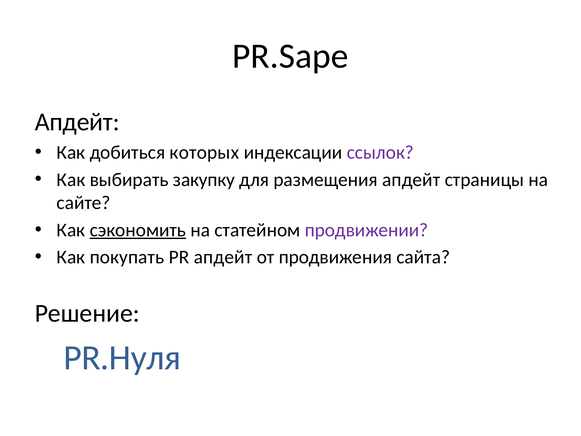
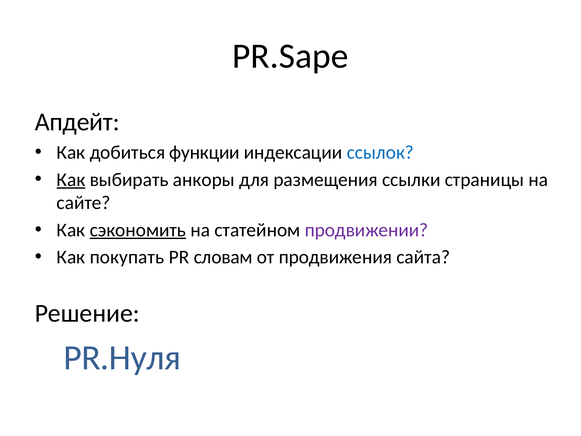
которых: которых -> функции (205, 152)
ссылок colour: purple -> blue (380, 152)
Как underline: none -> present (71, 180)
закупку: закупку -> анкоры (204, 180)
размещения апдейт: апдейт -> ссылки (411, 180)
PR апдейт: апдейт -> словам (223, 257)
